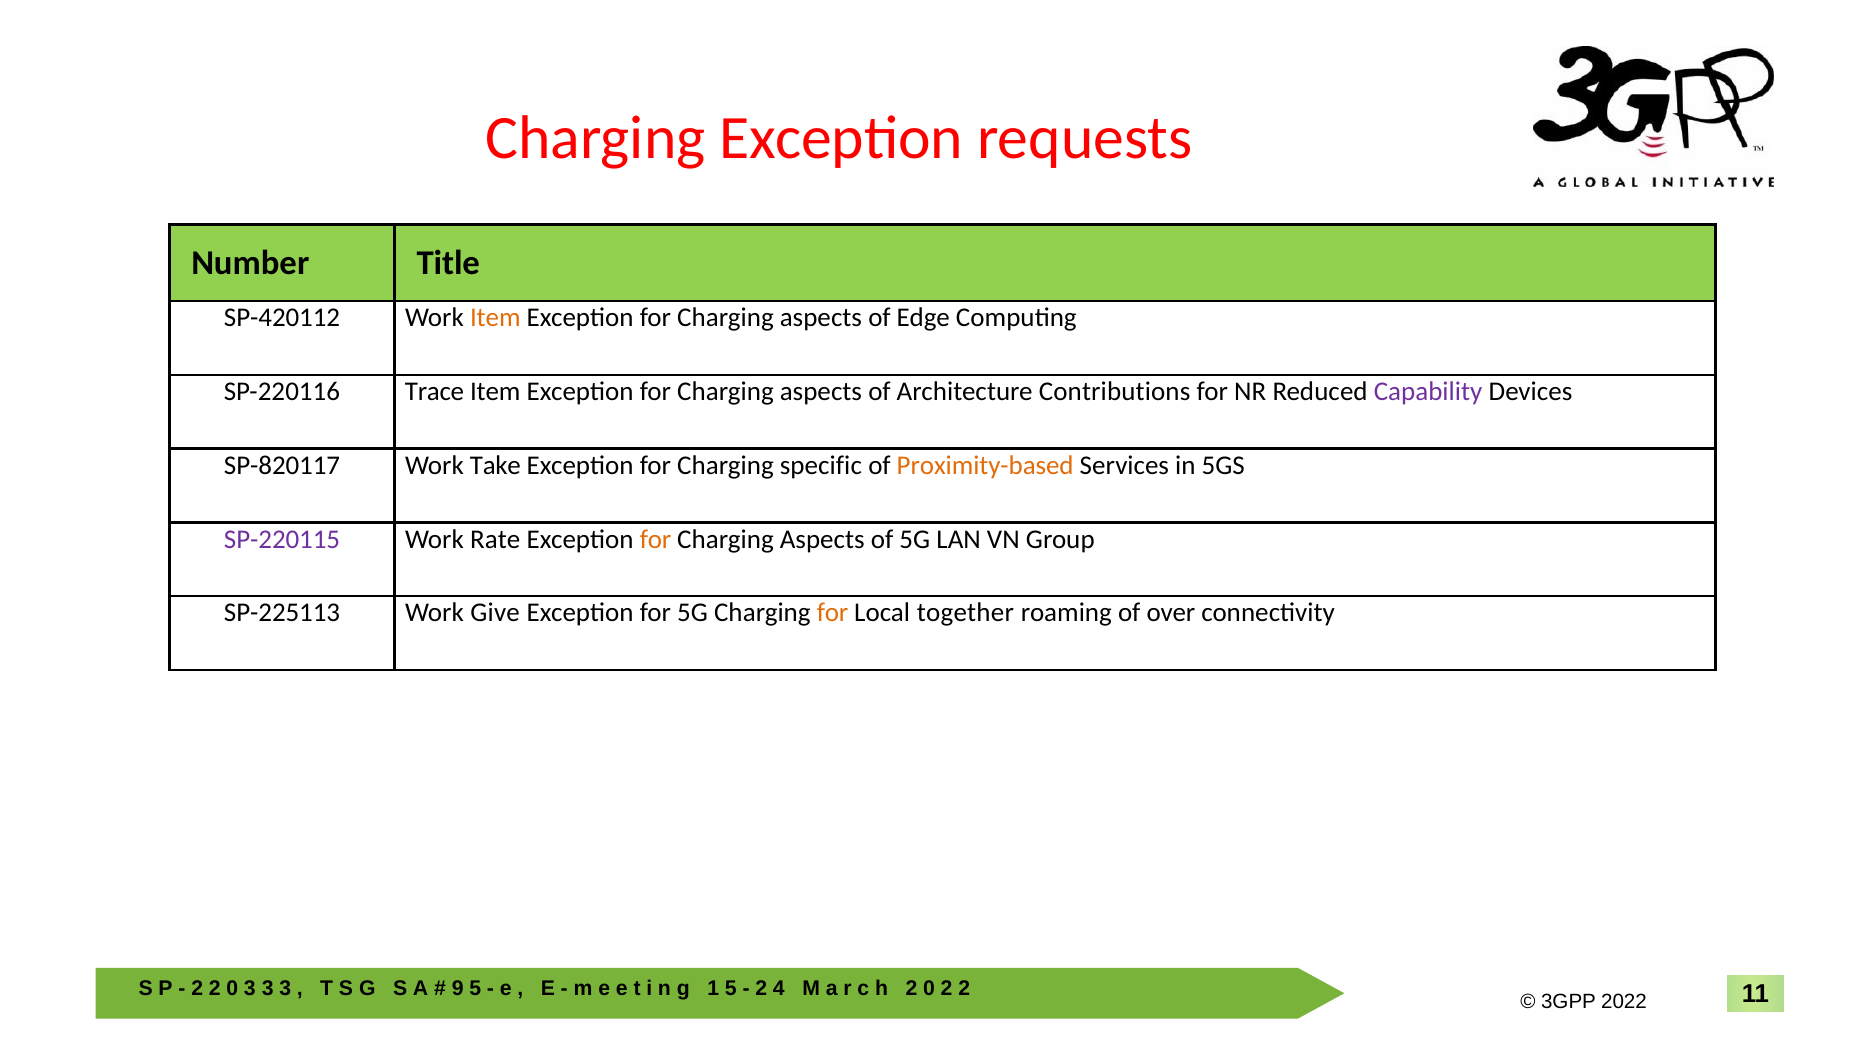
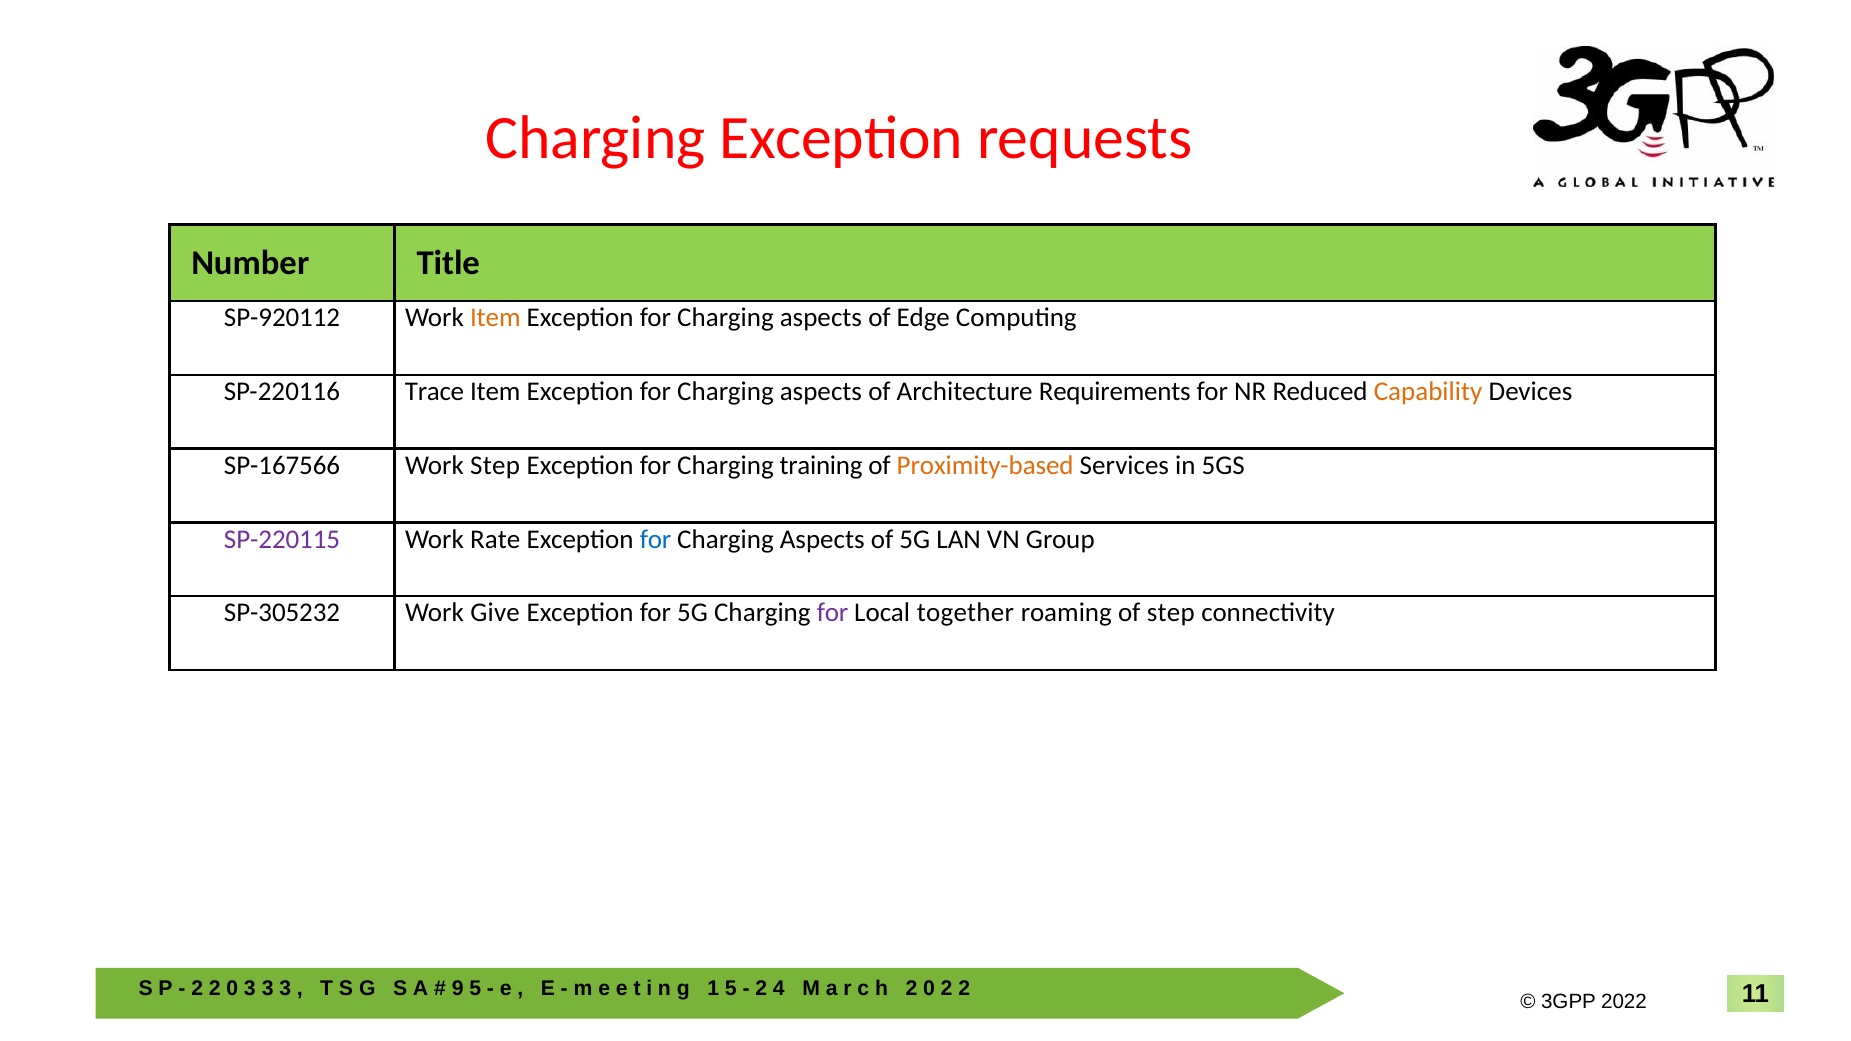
SP-420112: SP-420112 -> SP-920112 (282, 318)
Contributions: Contributions -> Requirements (1115, 392)
Capability colour: purple -> orange (1428, 392)
SP-820117: SP-820117 -> SP-167566 (282, 465)
Work Take: Take -> Step (495, 465)
specific: specific -> training (821, 465)
for colour: orange -> blue (656, 539)
SP-225113: SP-225113 -> SP-305232 (282, 613)
for colour: orange -> purple (833, 613)
of over: over -> step (1171, 613)
